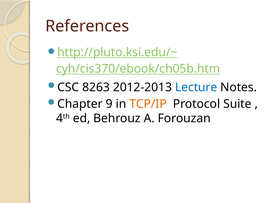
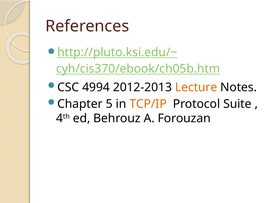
8263: 8263 -> 4994 (96, 87)
Lecture colour: blue -> orange (196, 87)
9: 9 -> 5 (109, 104)
